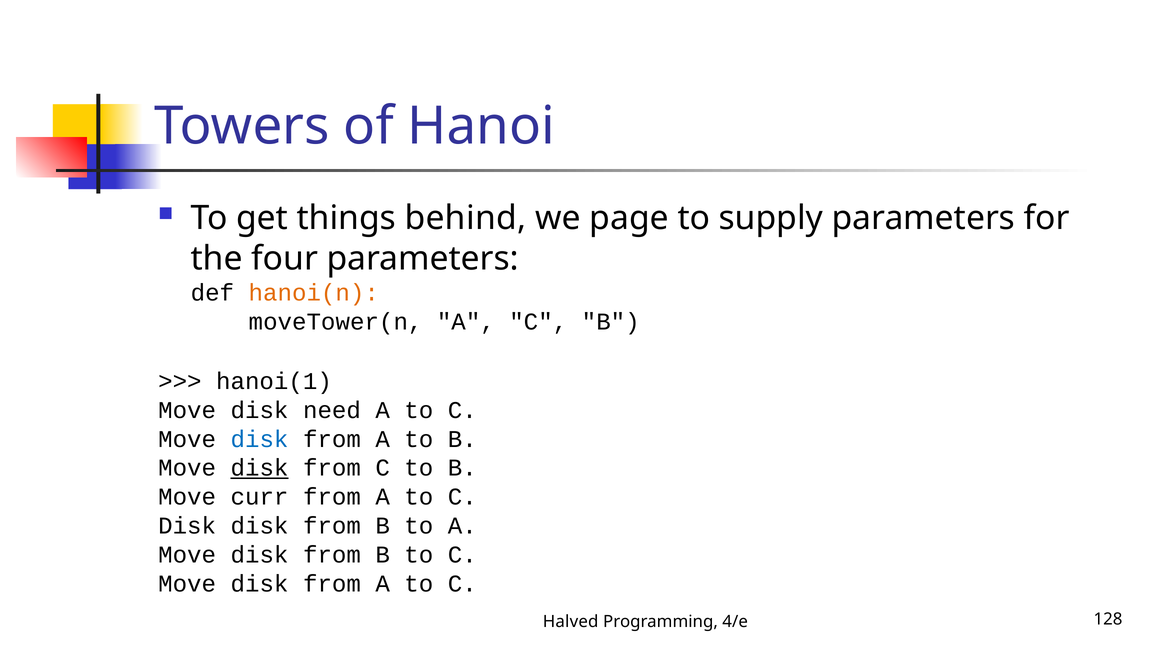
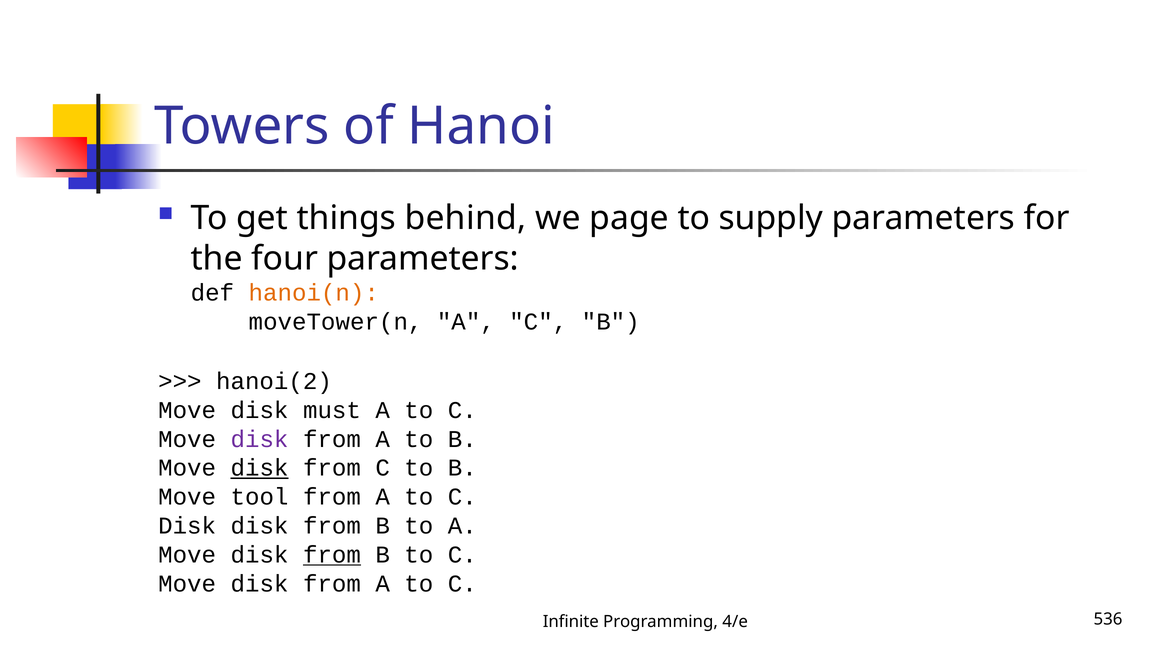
hanoi(1: hanoi(1 -> hanoi(2 (274, 381)
need: need -> must (332, 410)
disk colour: blue -> purple (260, 439)
curr: curr -> tool (260, 497)
from underline: none -> present (332, 555)
Halved: Halved -> Infinite (571, 622)
128: 128 -> 536 (1108, 619)
